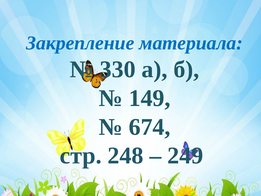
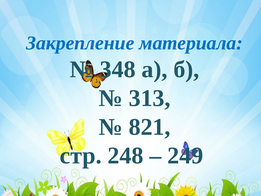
330: 330 -> 348 (118, 69)
149: 149 -> 313 (150, 98)
674: 674 -> 821 (150, 127)
